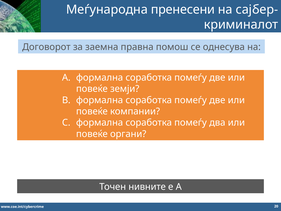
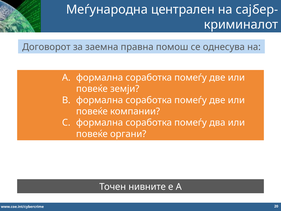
пренесени: пренесени -> централен (183, 9)
